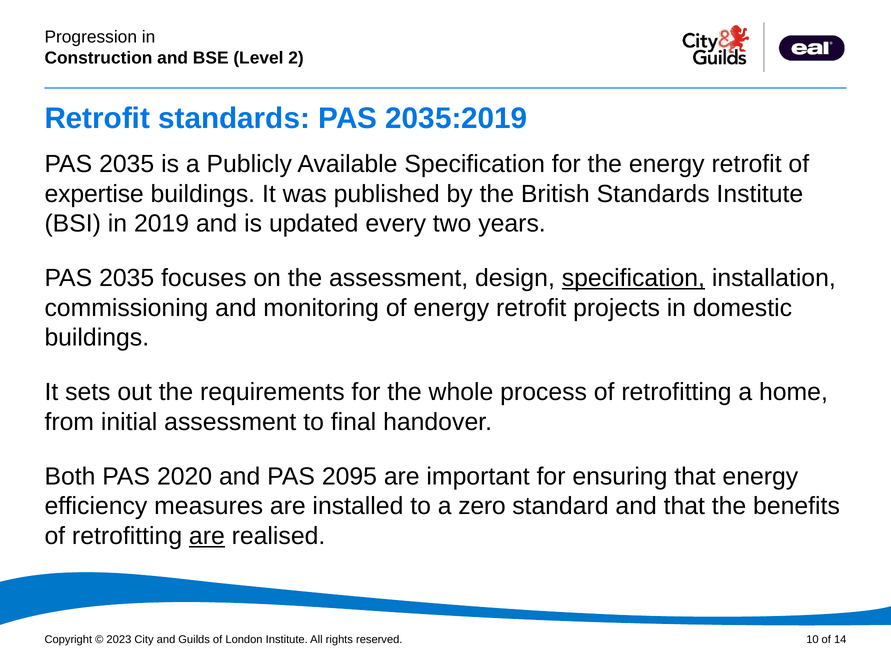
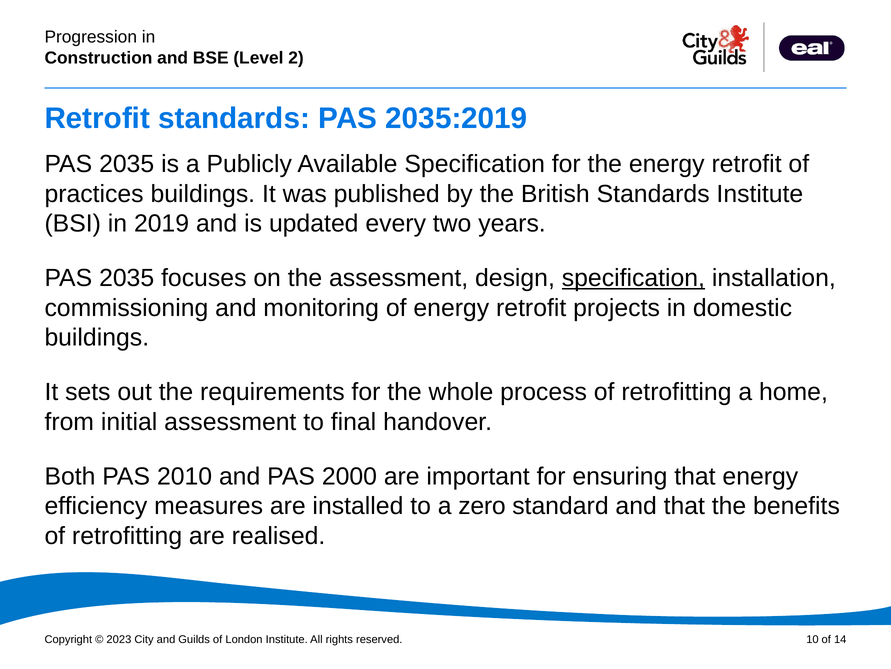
expertise: expertise -> practices (94, 194)
2020: 2020 -> 2010 (185, 476)
2095: 2095 -> 2000 (349, 476)
are underline: present -> none (207, 535)
